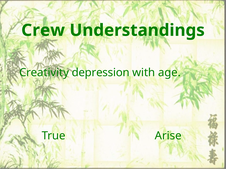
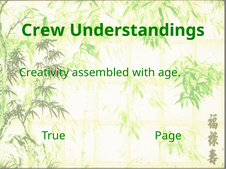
depression: depression -> assembled (101, 73)
Arise: Arise -> Page (168, 136)
